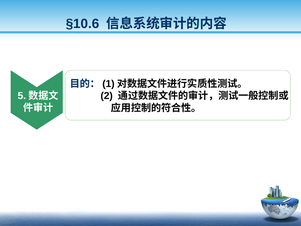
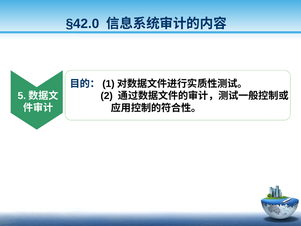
§10.6: §10.6 -> §42.0 (82, 24)
